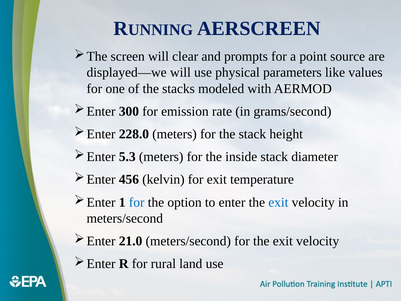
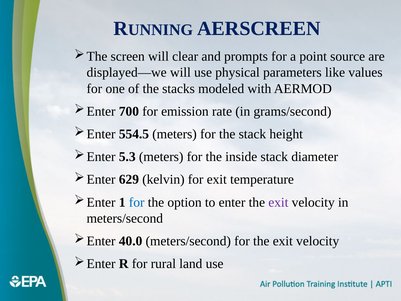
300: 300 -> 700 (129, 111)
228.0: 228.0 -> 554.5 (134, 134)
456: 456 -> 629 (129, 179)
exit colour: blue -> purple (278, 202)
21.0: 21.0 -> 40.0 (131, 241)
